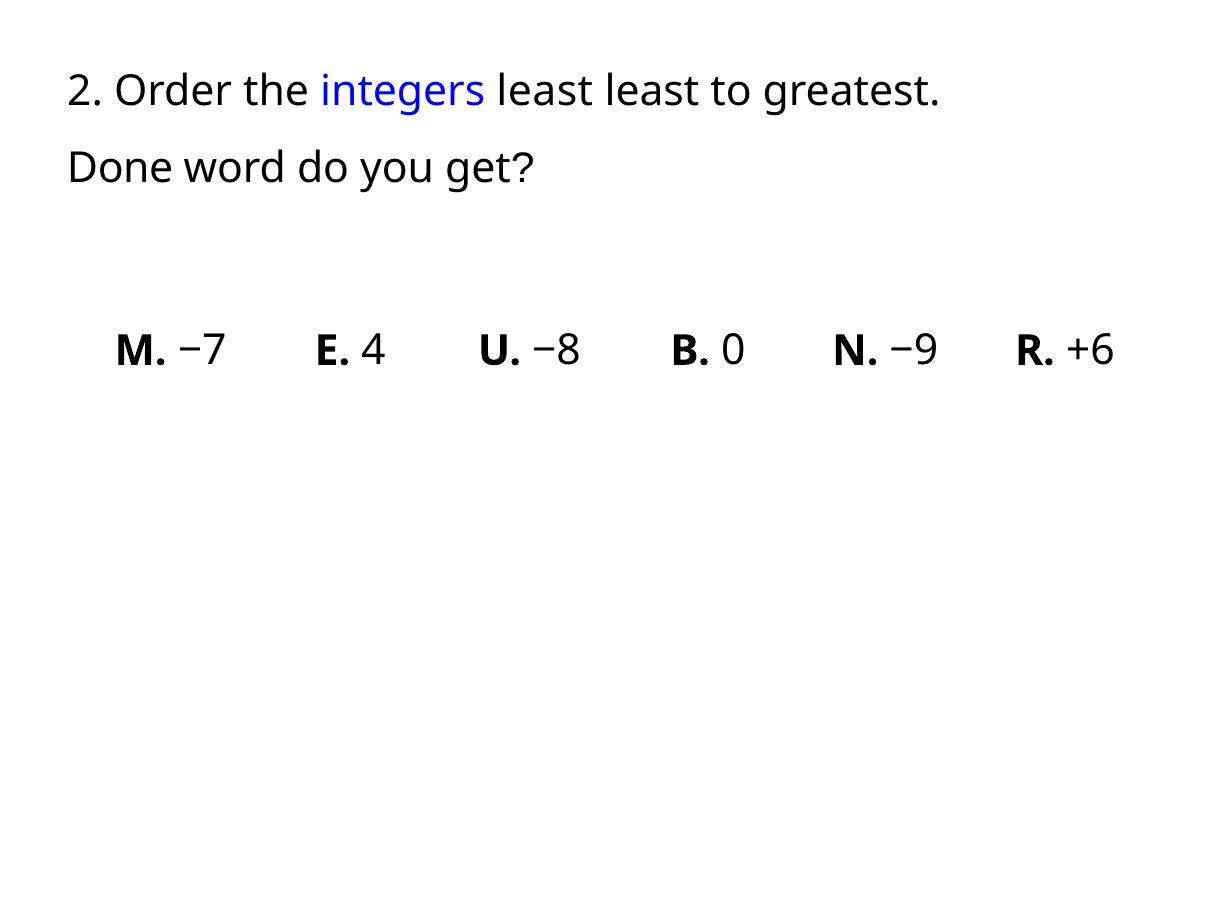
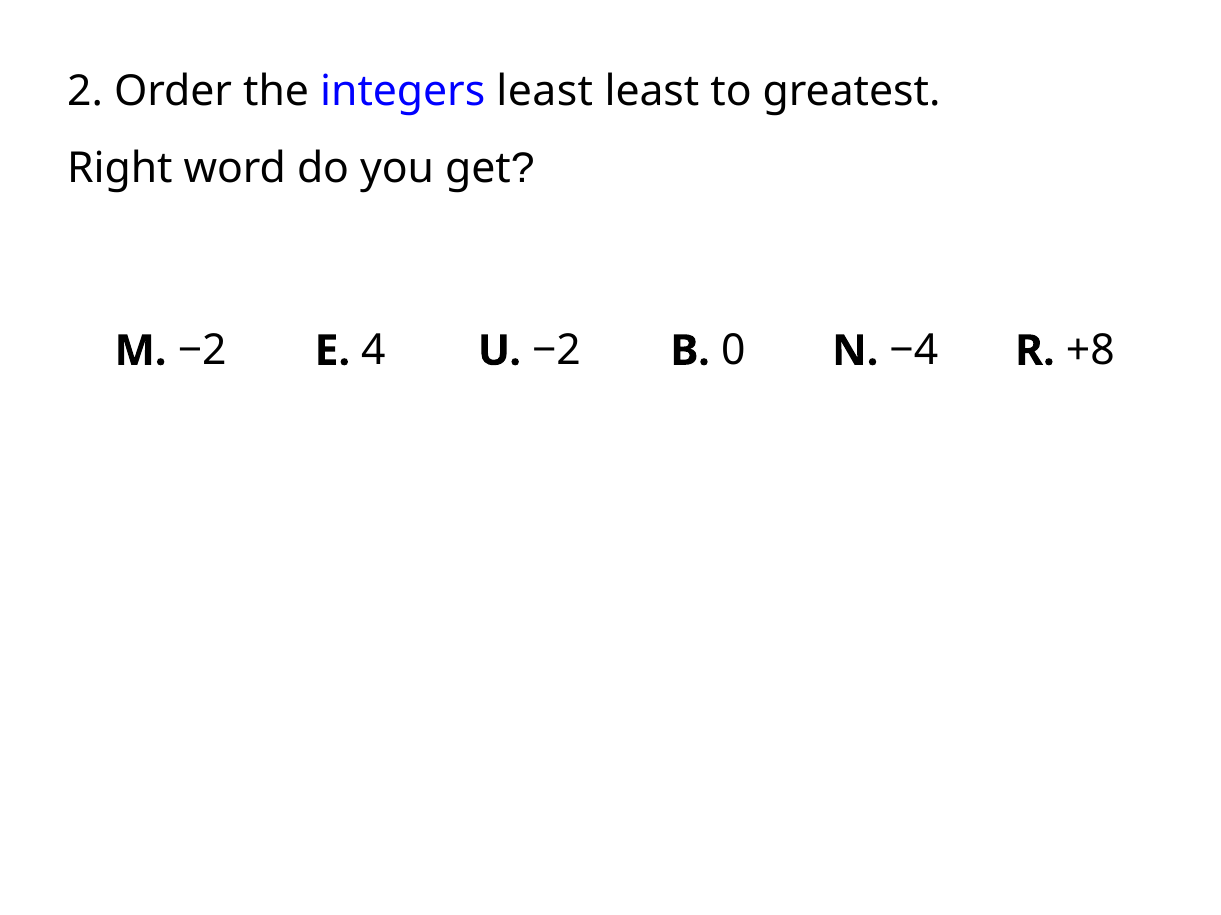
Done: Done -> Right (120, 168)
M −7: −7 -> −2 (202, 351)
U −8: −8 -> −2 (556, 351)
−9: −9 -> −4 (914, 351)
+6: +6 -> +8 (1090, 351)
